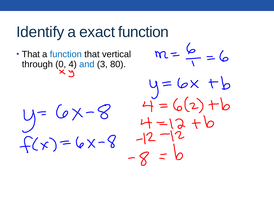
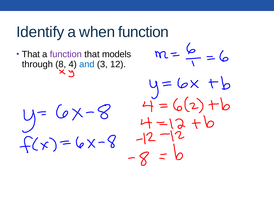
exact: exact -> when (97, 32)
function colour: blue -> purple (66, 54)
vertical: vertical -> models (117, 54)
0: 0 -> 8 (61, 64)
80: 80 -> 12 (118, 64)
